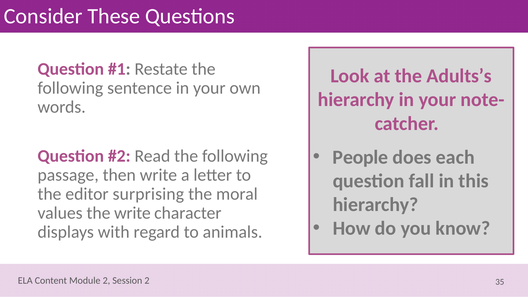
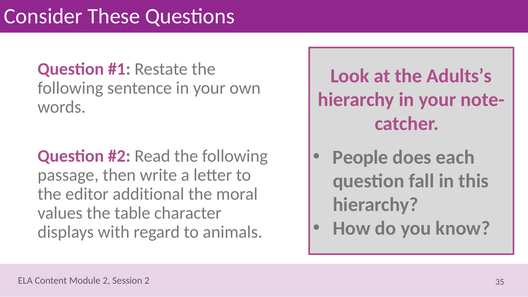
surprising: surprising -> additional (148, 194)
the write: write -> table (132, 213)
